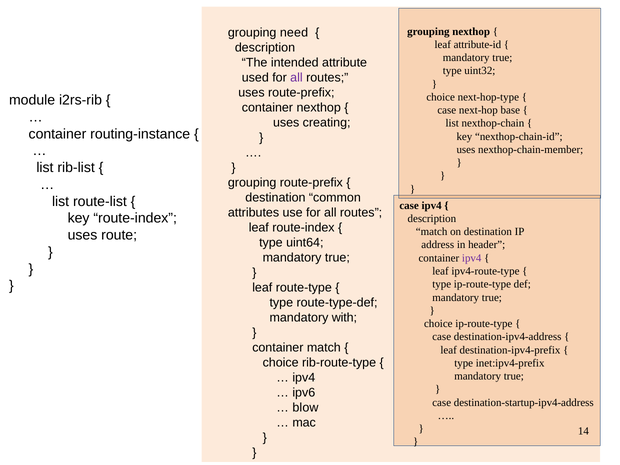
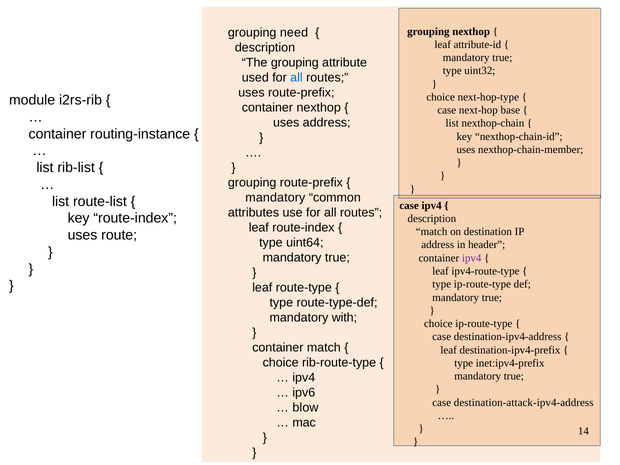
The intended: intended -> grouping (295, 63)
all colour: purple -> blue (296, 78)
uses creating: creating -> address (327, 123)
destination: destination -> mandatory (275, 198)
destination-startup-ipv4-address: destination-startup-ipv4-address -> destination-attack-ipv4-address (524, 402)
